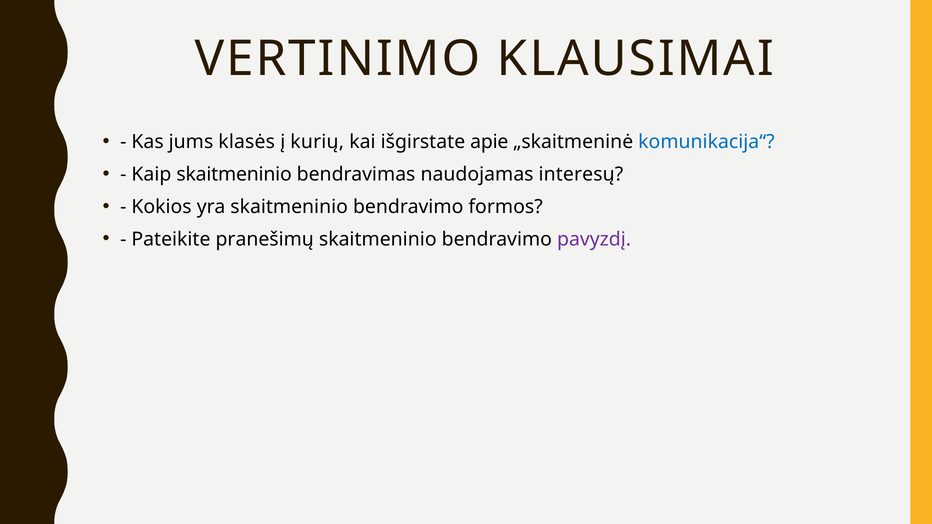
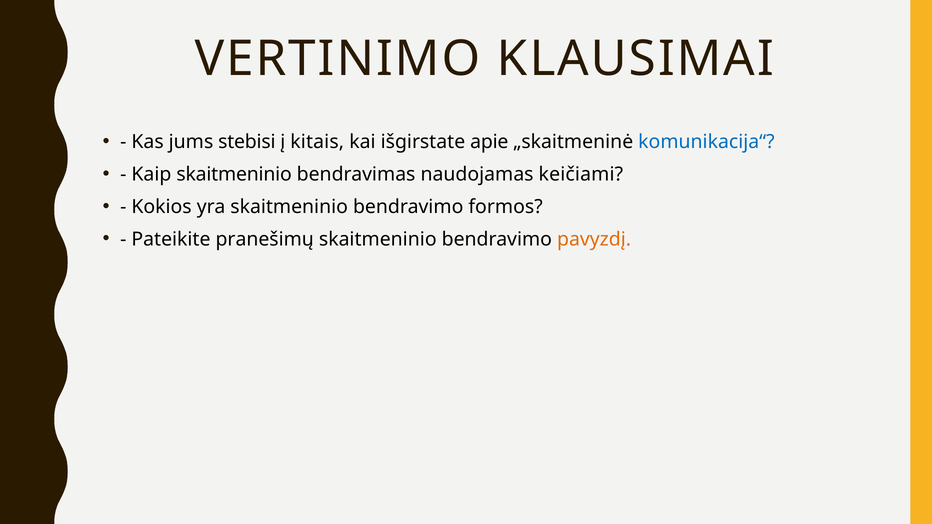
klasės: klasės -> stebisi (247, 142)
kurių: kurių -> kitais (317, 142)
interesų: interesų -> keičiami (581, 174)
pavyzdį colour: purple -> orange (594, 239)
